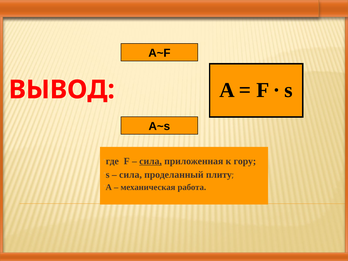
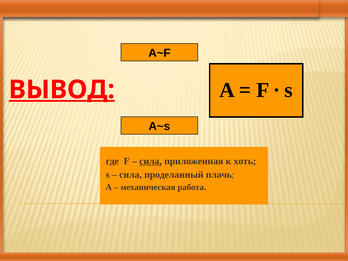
ВЫВОД underline: none -> present (62, 90)
гору: гору -> хоть (245, 161)
плиту: плиту -> плачь (219, 175)
